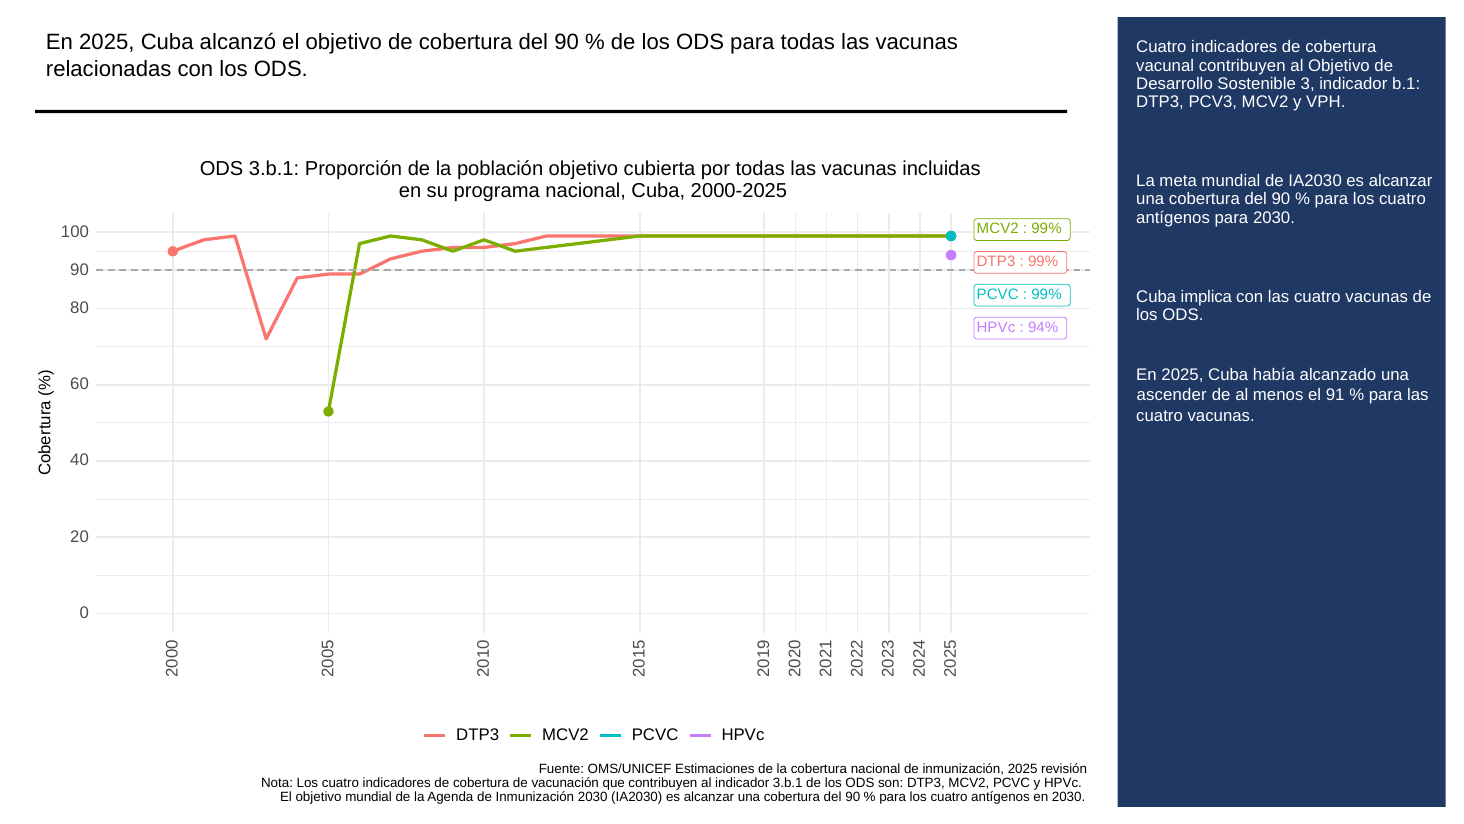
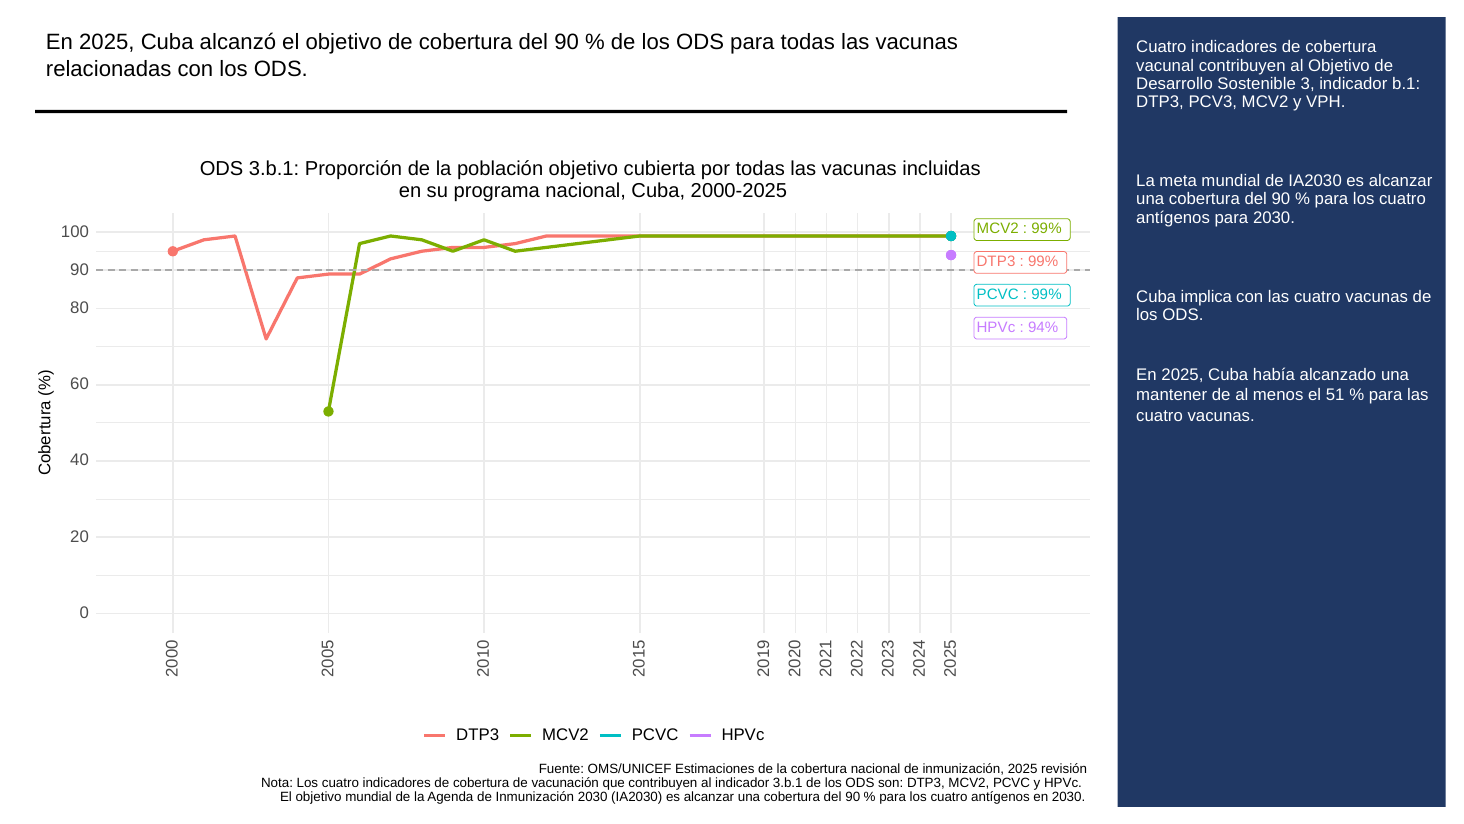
ascender: ascender -> mantener (1172, 395)
91: 91 -> 51 (1335, 395)
